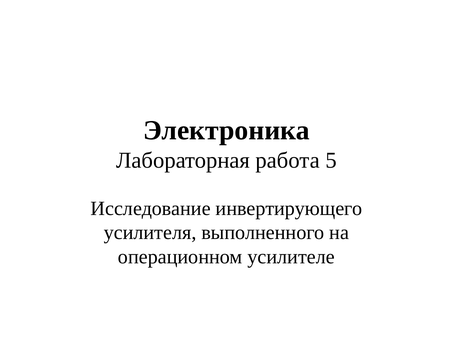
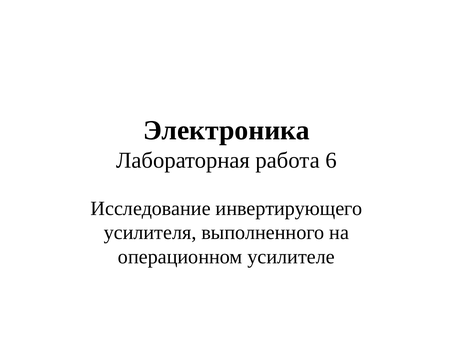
5: 5 -> 6 (331, 160)
